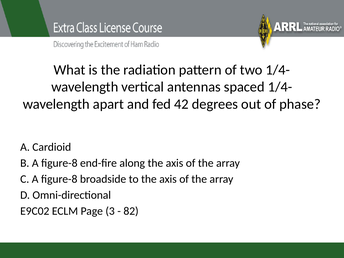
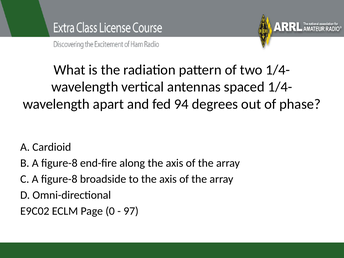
42: 42 -> 94 (181, 104)
3: 3 -> 0 (110, 211)
82: 82 -> 97 (131, 211)
